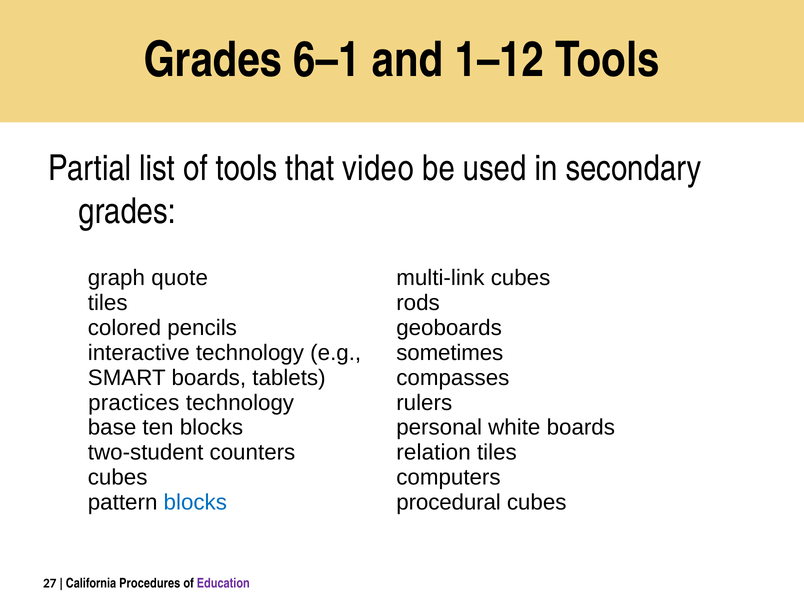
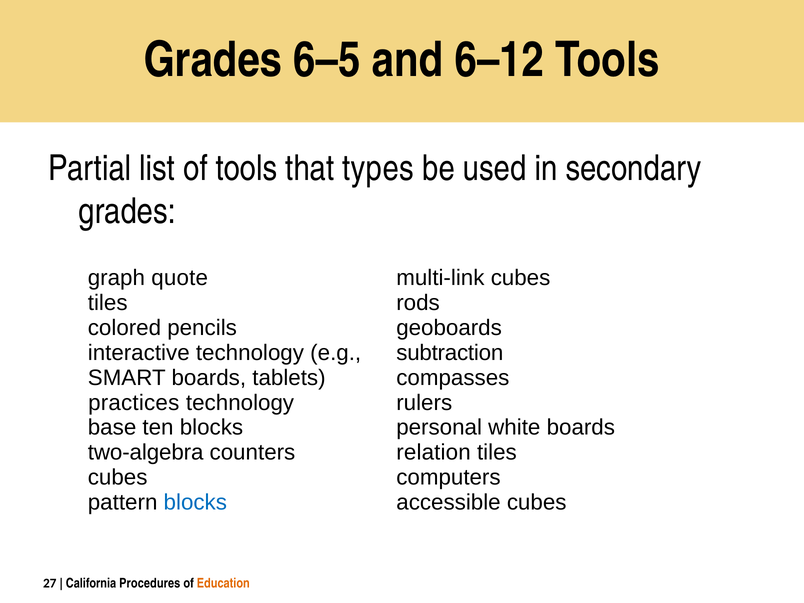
6–1: 6–1 -> 6–5 (327, 60)
1–12: 1–12 -> 6–12 (499, 60)
video: video -> types (378, 169)
sometimes: sometimes -> subtraction (450, 353)
two-student: two-student -> two-algebra (146, 452)
procedural: procedural -> accessible (449, 502)
Education colour: purple -> orange (223, 583)
